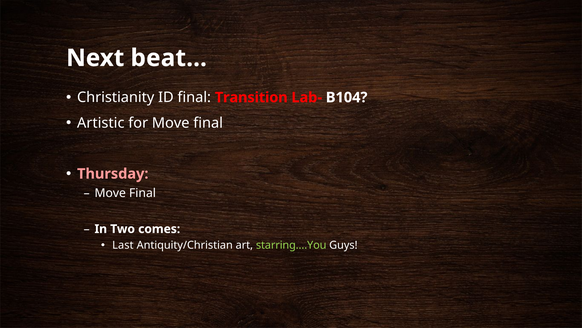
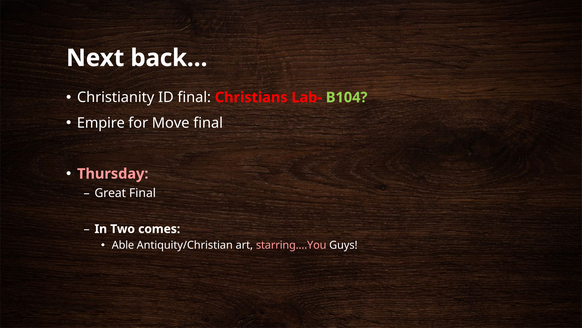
beat…: beat… -> back… (169, 58)
Transition: Transition -> Christians (251, 97)
B104 colour: white -> light green (347, 97)
Artistic: Artistic -> Empire (101, 123)
Move: Move -> Great (110, 193)
Last: Last -> Able (123, 245)
starring….You colour: light green -> pink (291, 245)
